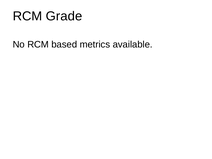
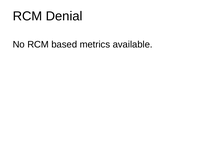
Grade: Grade -> Denial (64, 16)
